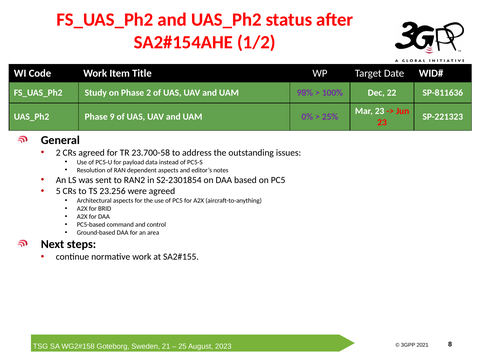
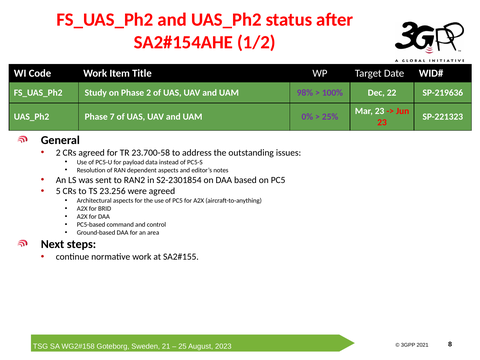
SP-811636: SP-811636 -> SP-219636 (443, 93)
9: 9 -> 7 (112, 117)
